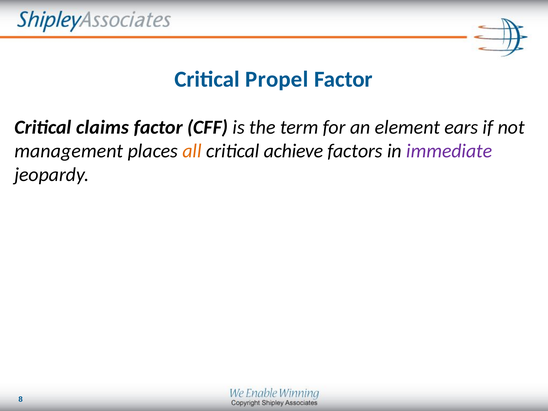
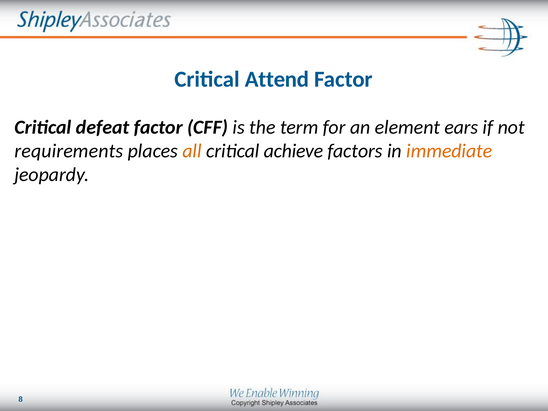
Propel: Propel -> Attend (277, 79)
claims: claims -> defeat (103, 127)
management: management -> requirements (69, 151)
immediate colour: purple -> orange (449, 151)
